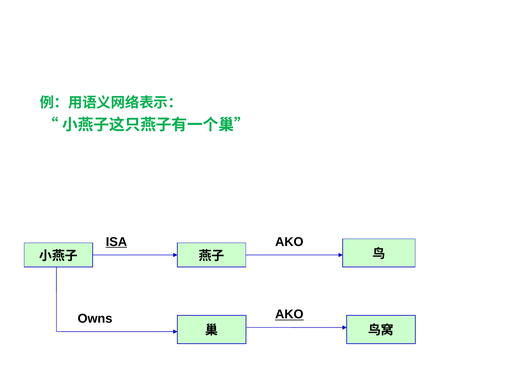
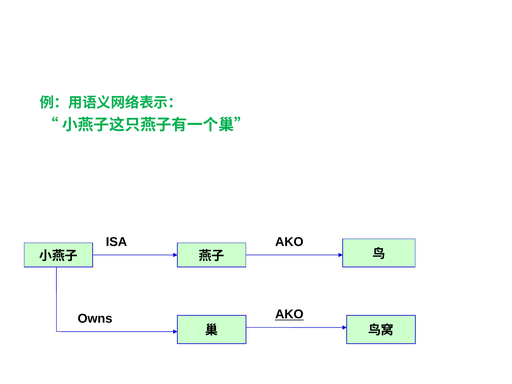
ISA underline: present -> none (116, 242)
